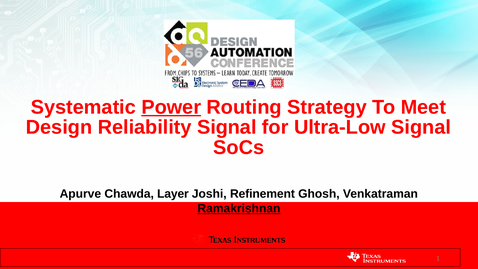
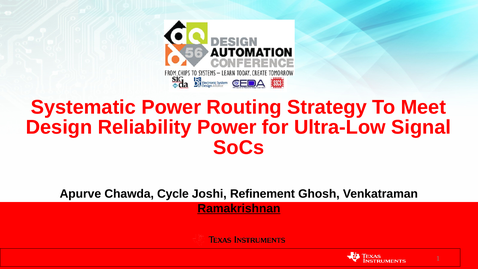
Power underline: present -> none (171, 107)
Reliability Signal: Signal -> Power (227, 127)
Layer: Layer -> Cycle (173, 194)
